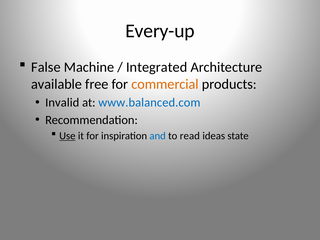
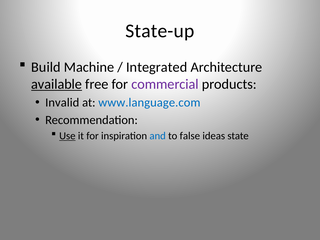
Every-up: Every-up -> State-up (160, 31)
False: False -> Build (46, 67)
available underline: none -> present (57, 84)
commercial colour: orange -> purple (165, 84)
www.balanced.com: www.balanced.com -> www.language.com (149, 103)
read: read -> false (190, 136)
